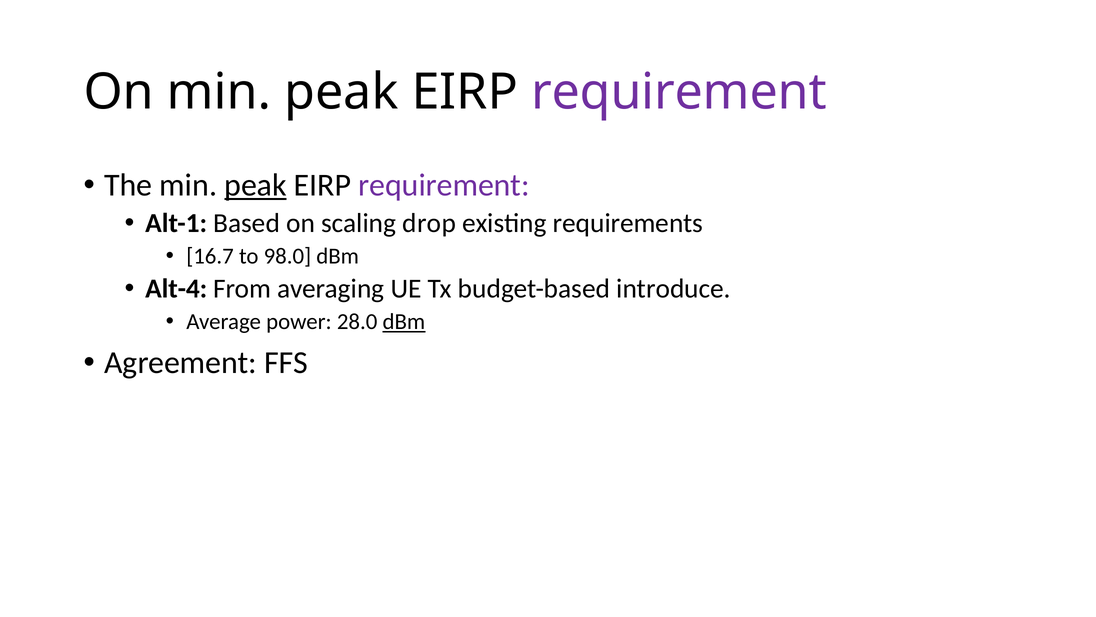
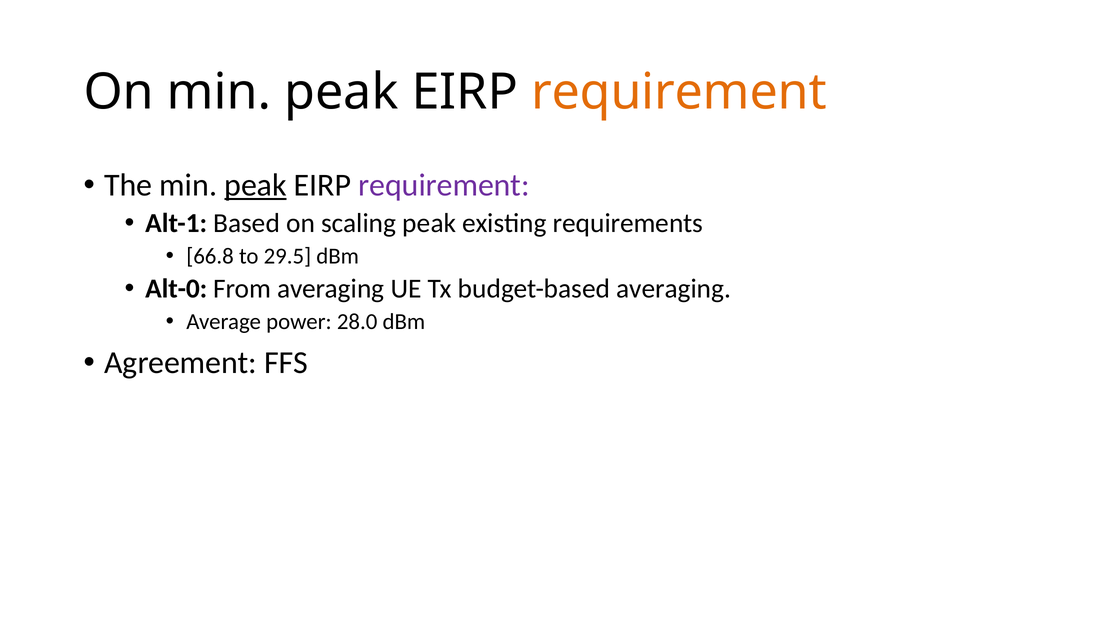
requirement colour: purple -> orange (679, 92)
scaling drop: drop -> peak (429, 223)
16.7: 16.7 -> 66.8 (210, 256)
98.0: 98.0 -> 29.5 (287, 256)
Alt-4: Alt-4 -> Alt-0 (176, 289)
budget-based introduce: introduce -> averaging (674, 289)
dBm underline: present -> none (404, 322)
